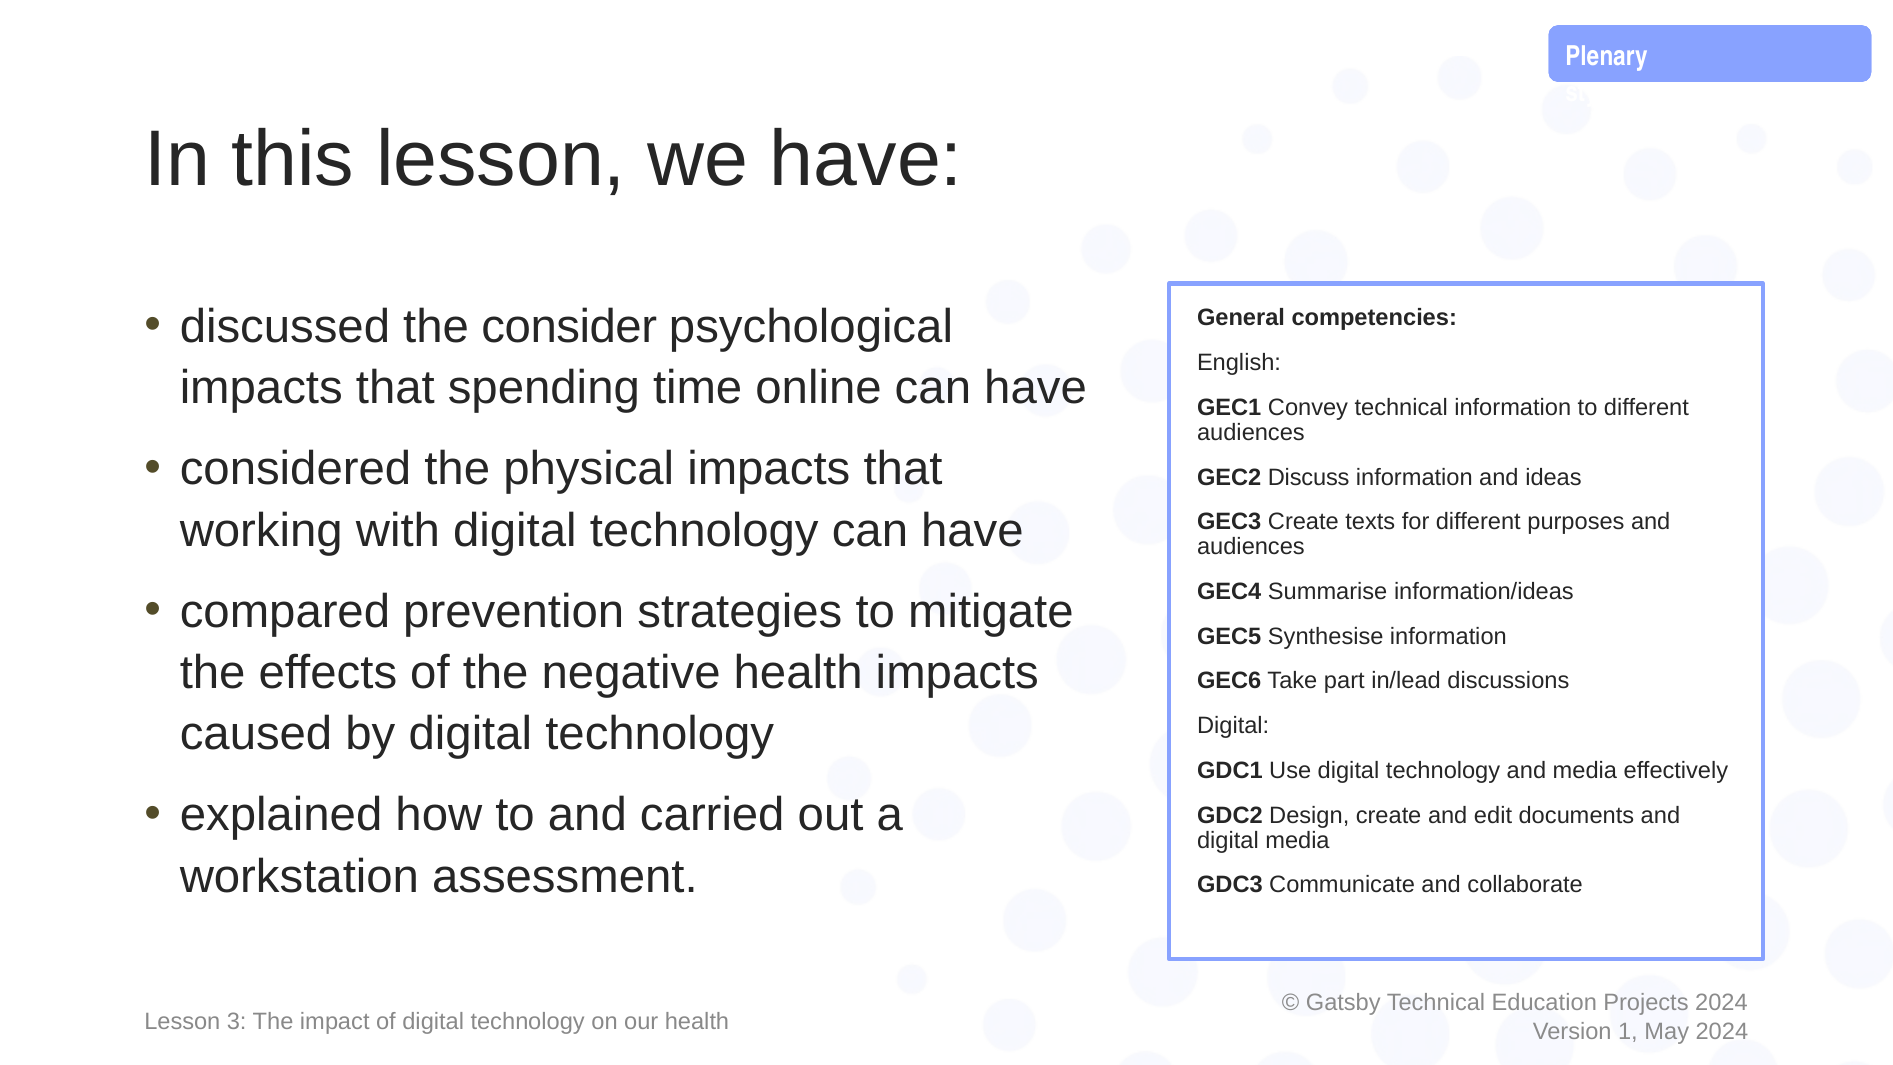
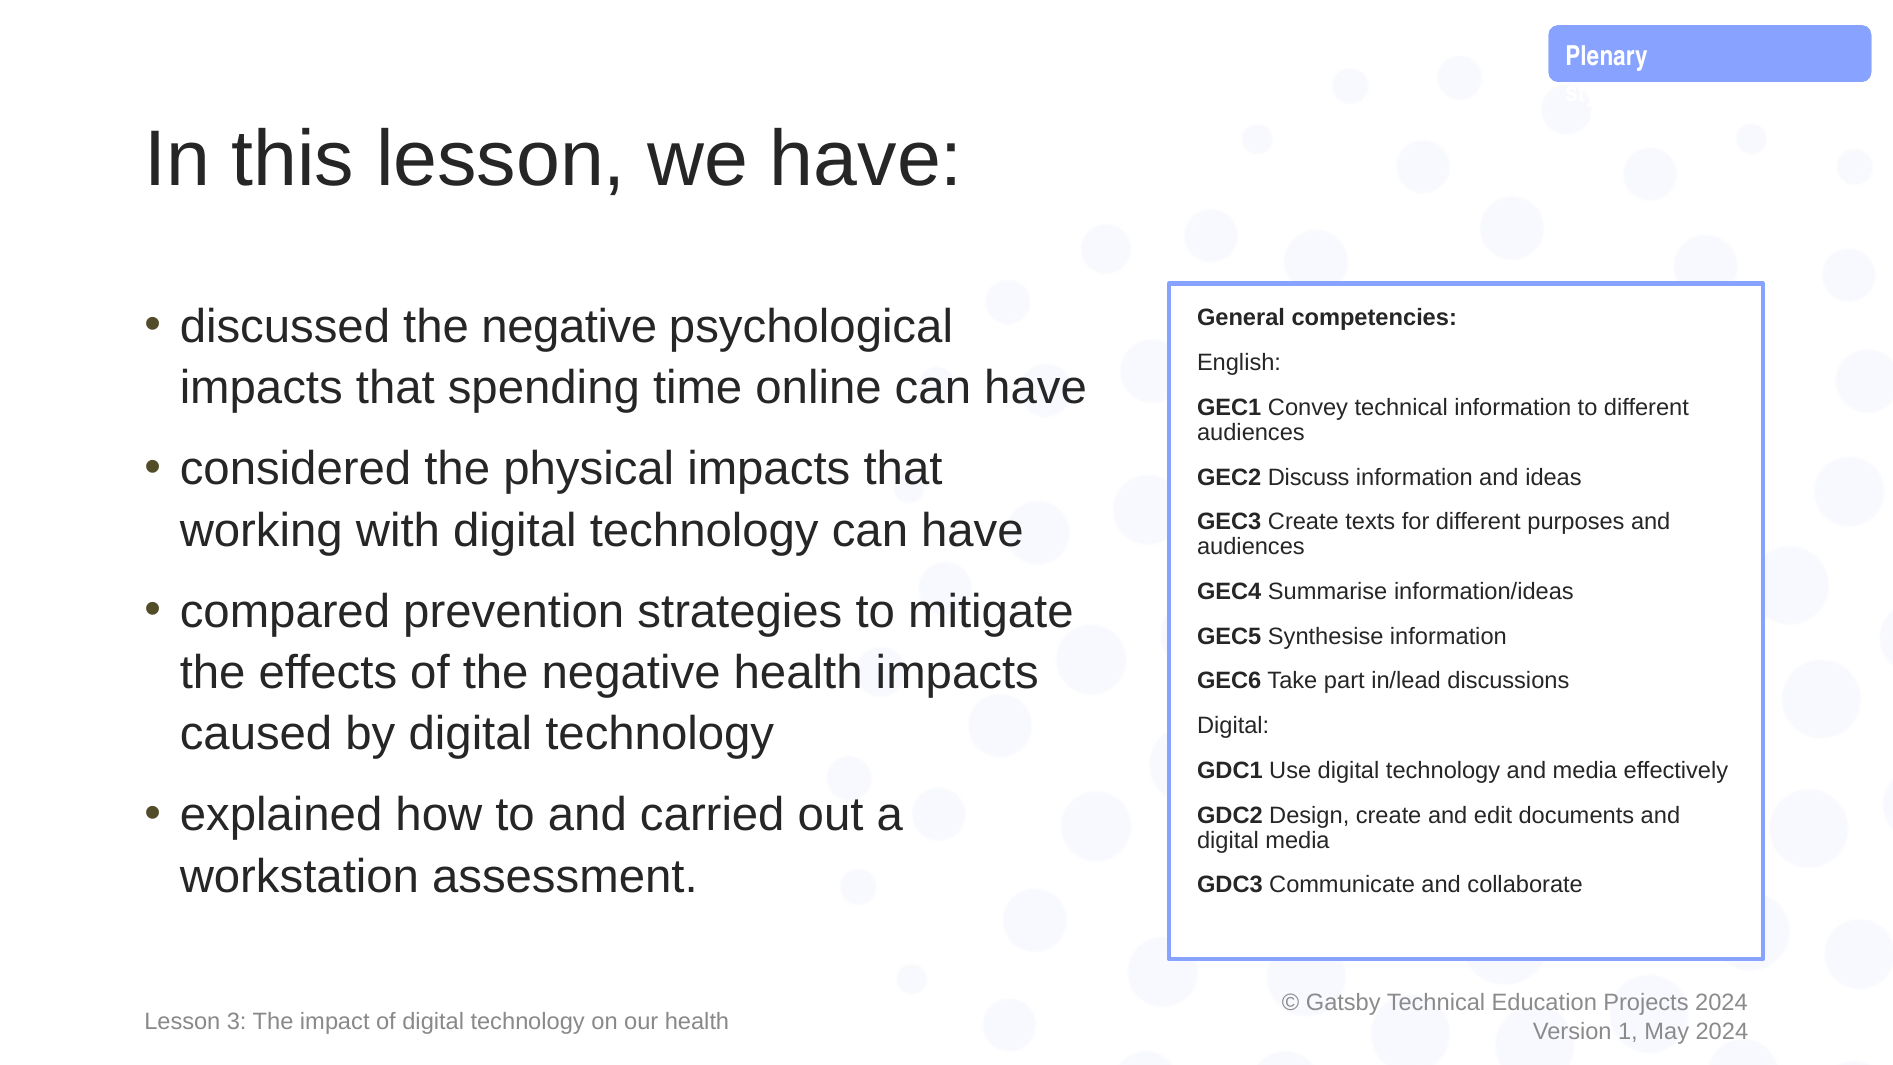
discussed the consider: consider -> negative (569, 327)
